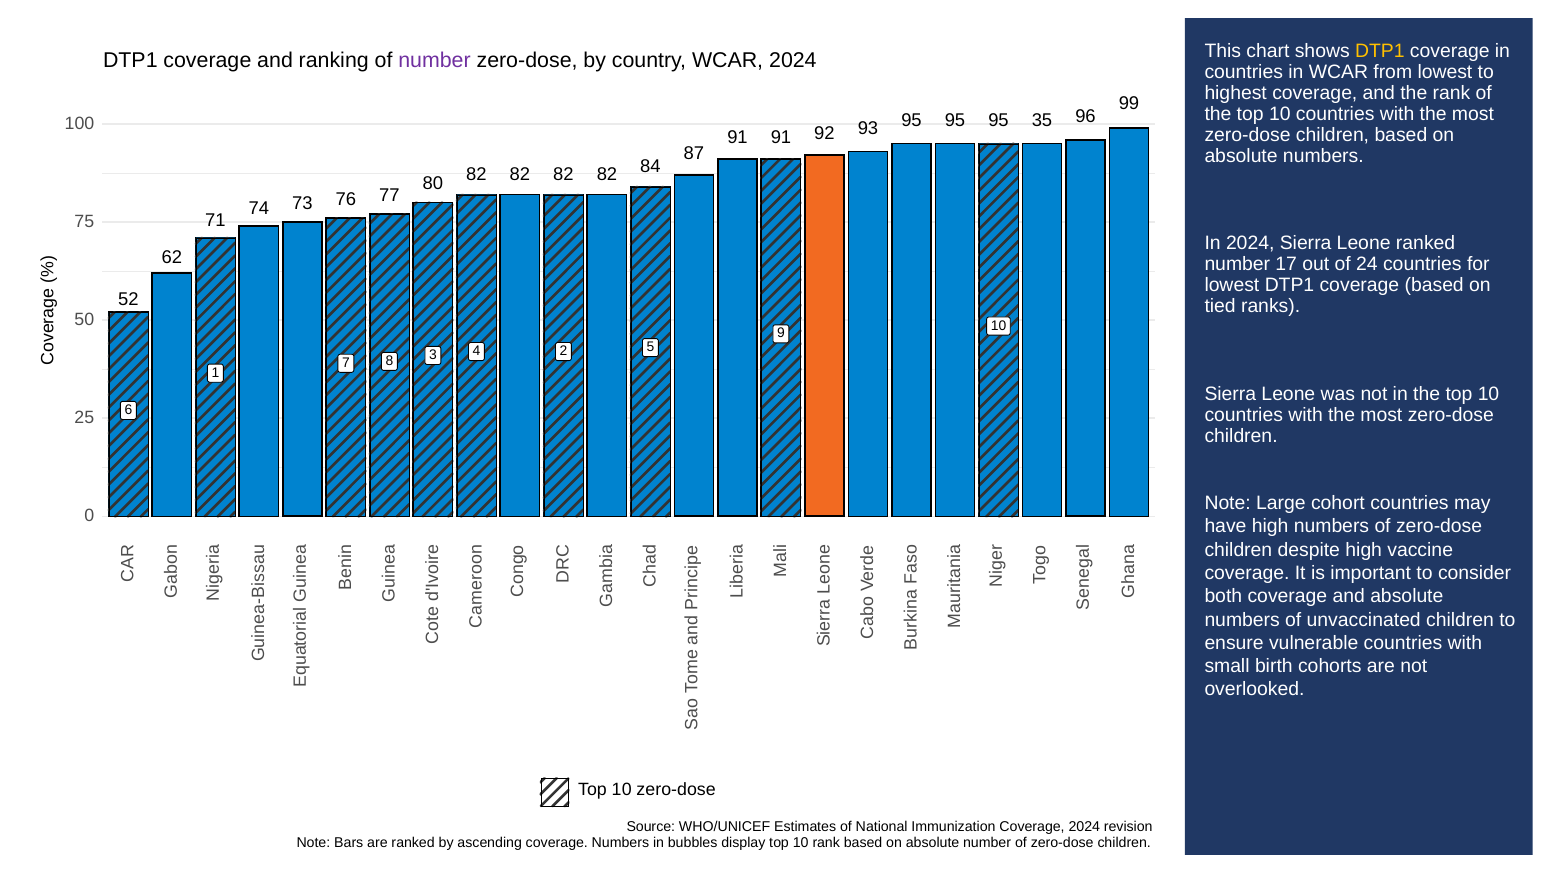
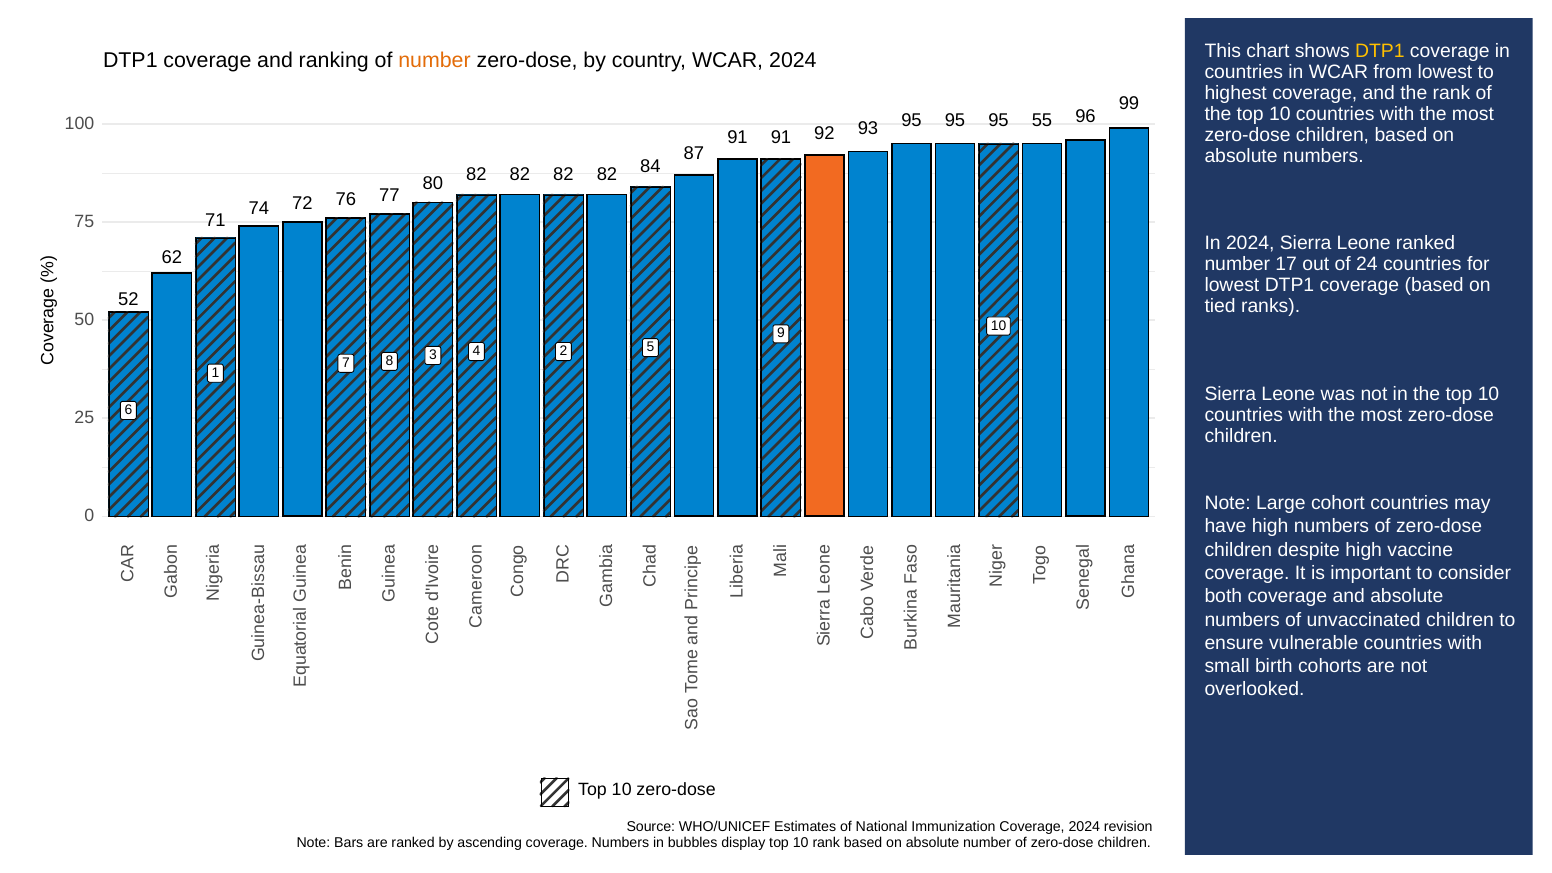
number colour: purple -> orange (435, 60)
35: 35 -> 55 (1042, 121)
73: 73 -> 72 (302, 204)
